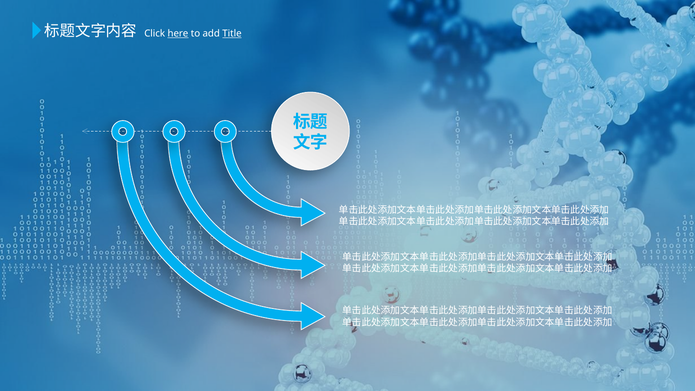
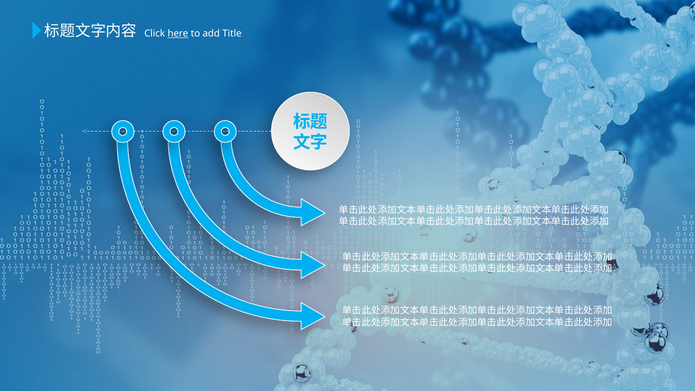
Title underline: present -> none (232, 34)
